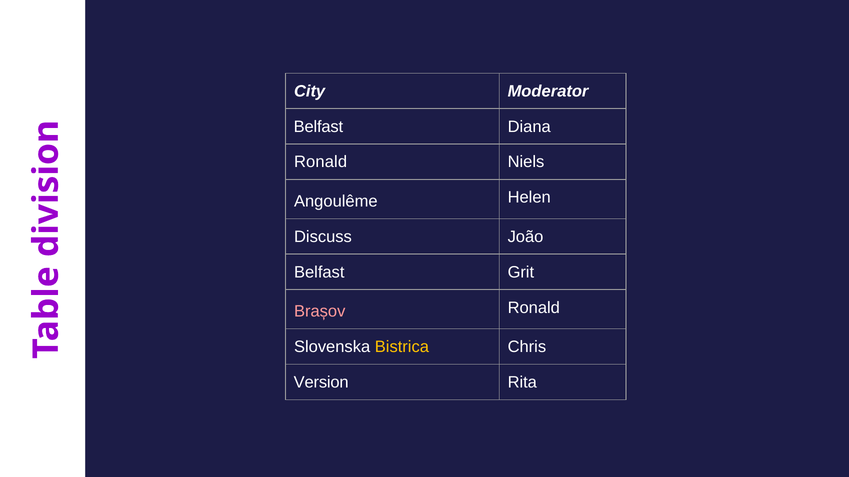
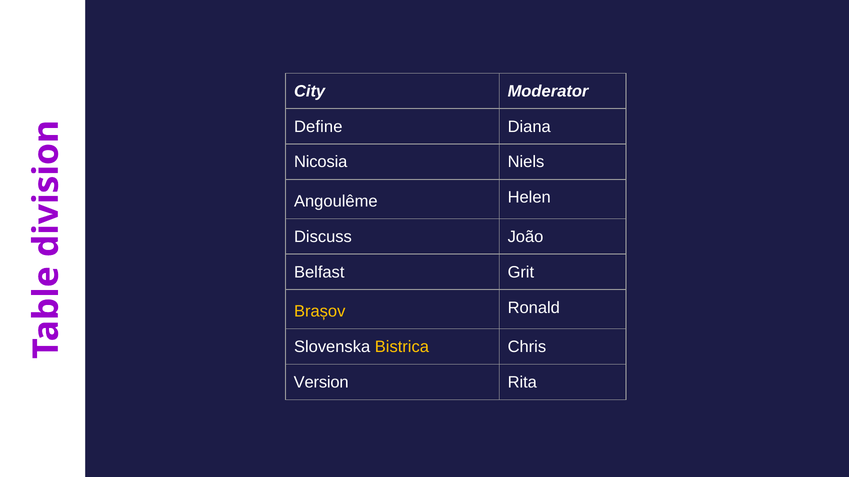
Belfast: Belfast -> Define (318, 127)
Ronald: Ronald -> Nicosia (321, 162)
Brașov colour: pink -> yellow (320, 312)
